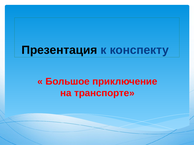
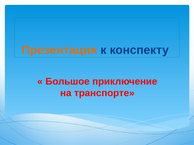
Презентация colour: black -> orange (59, 50)
